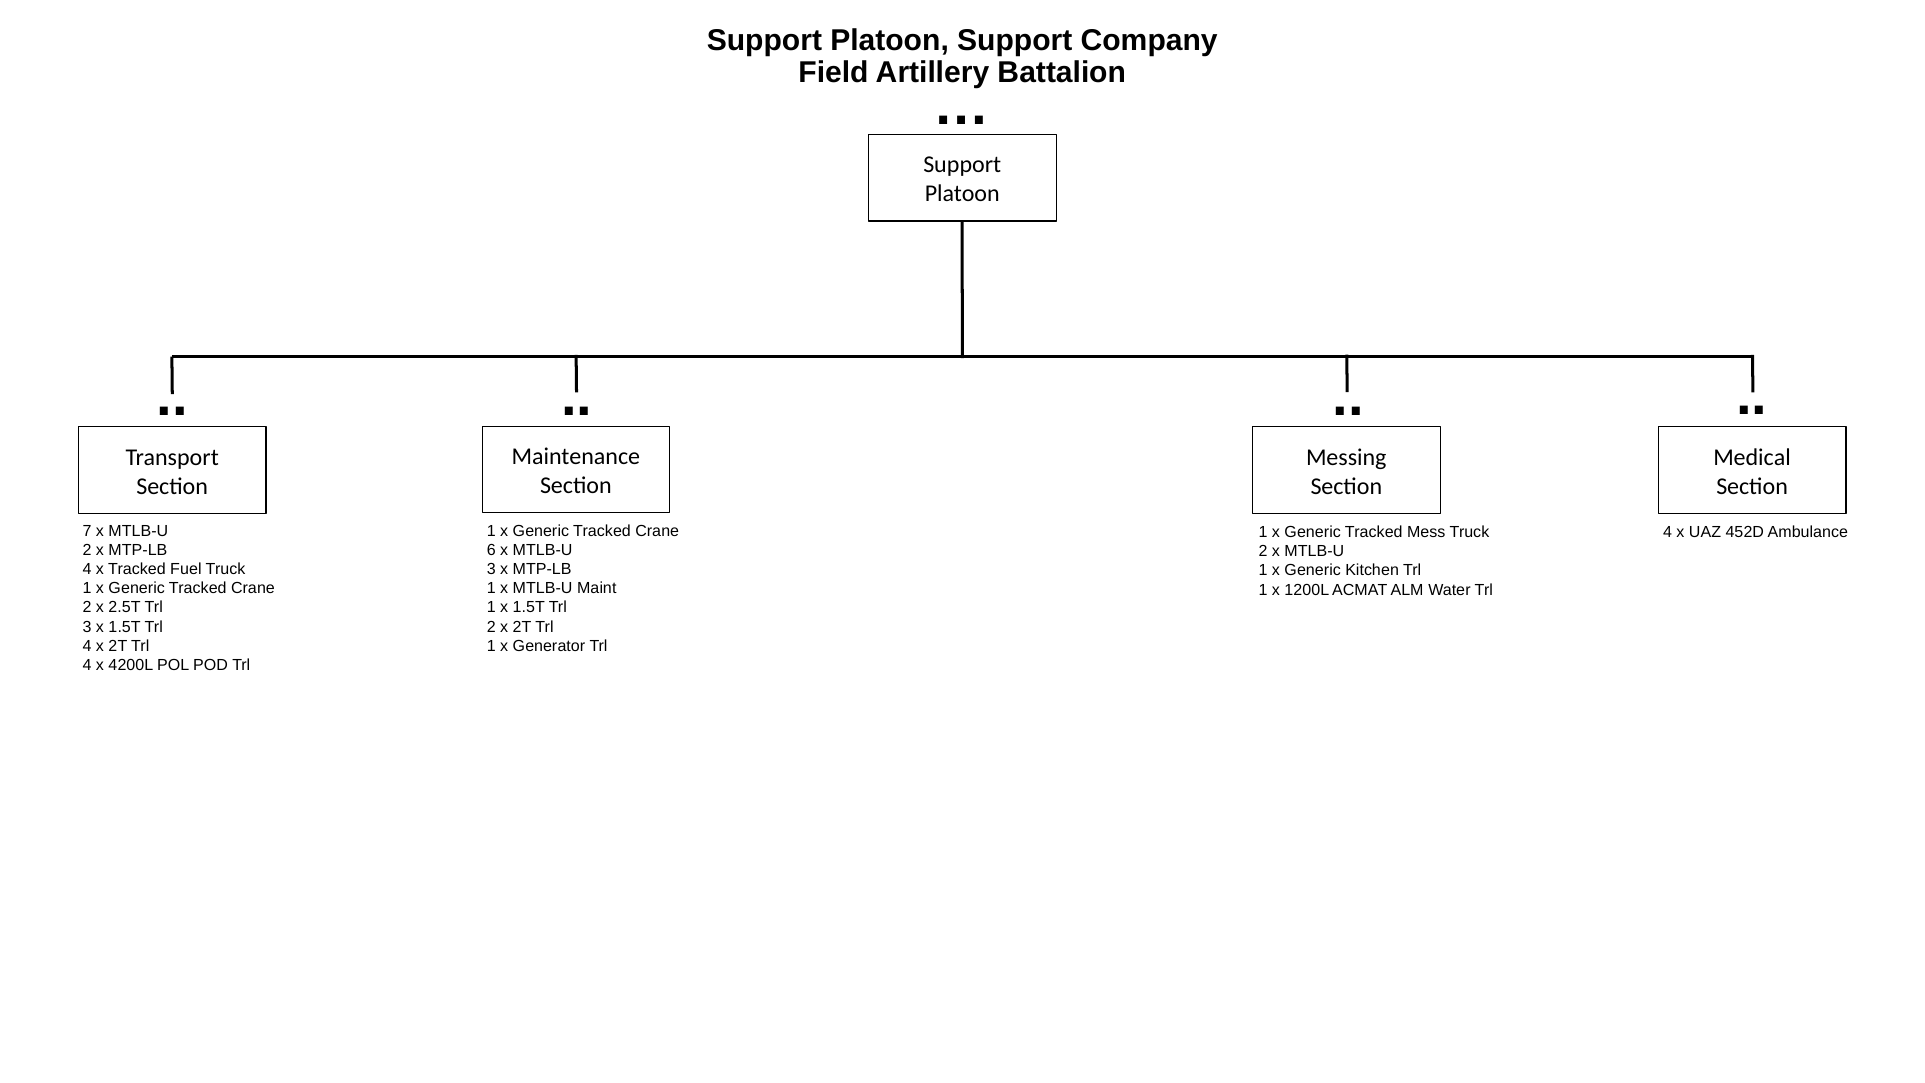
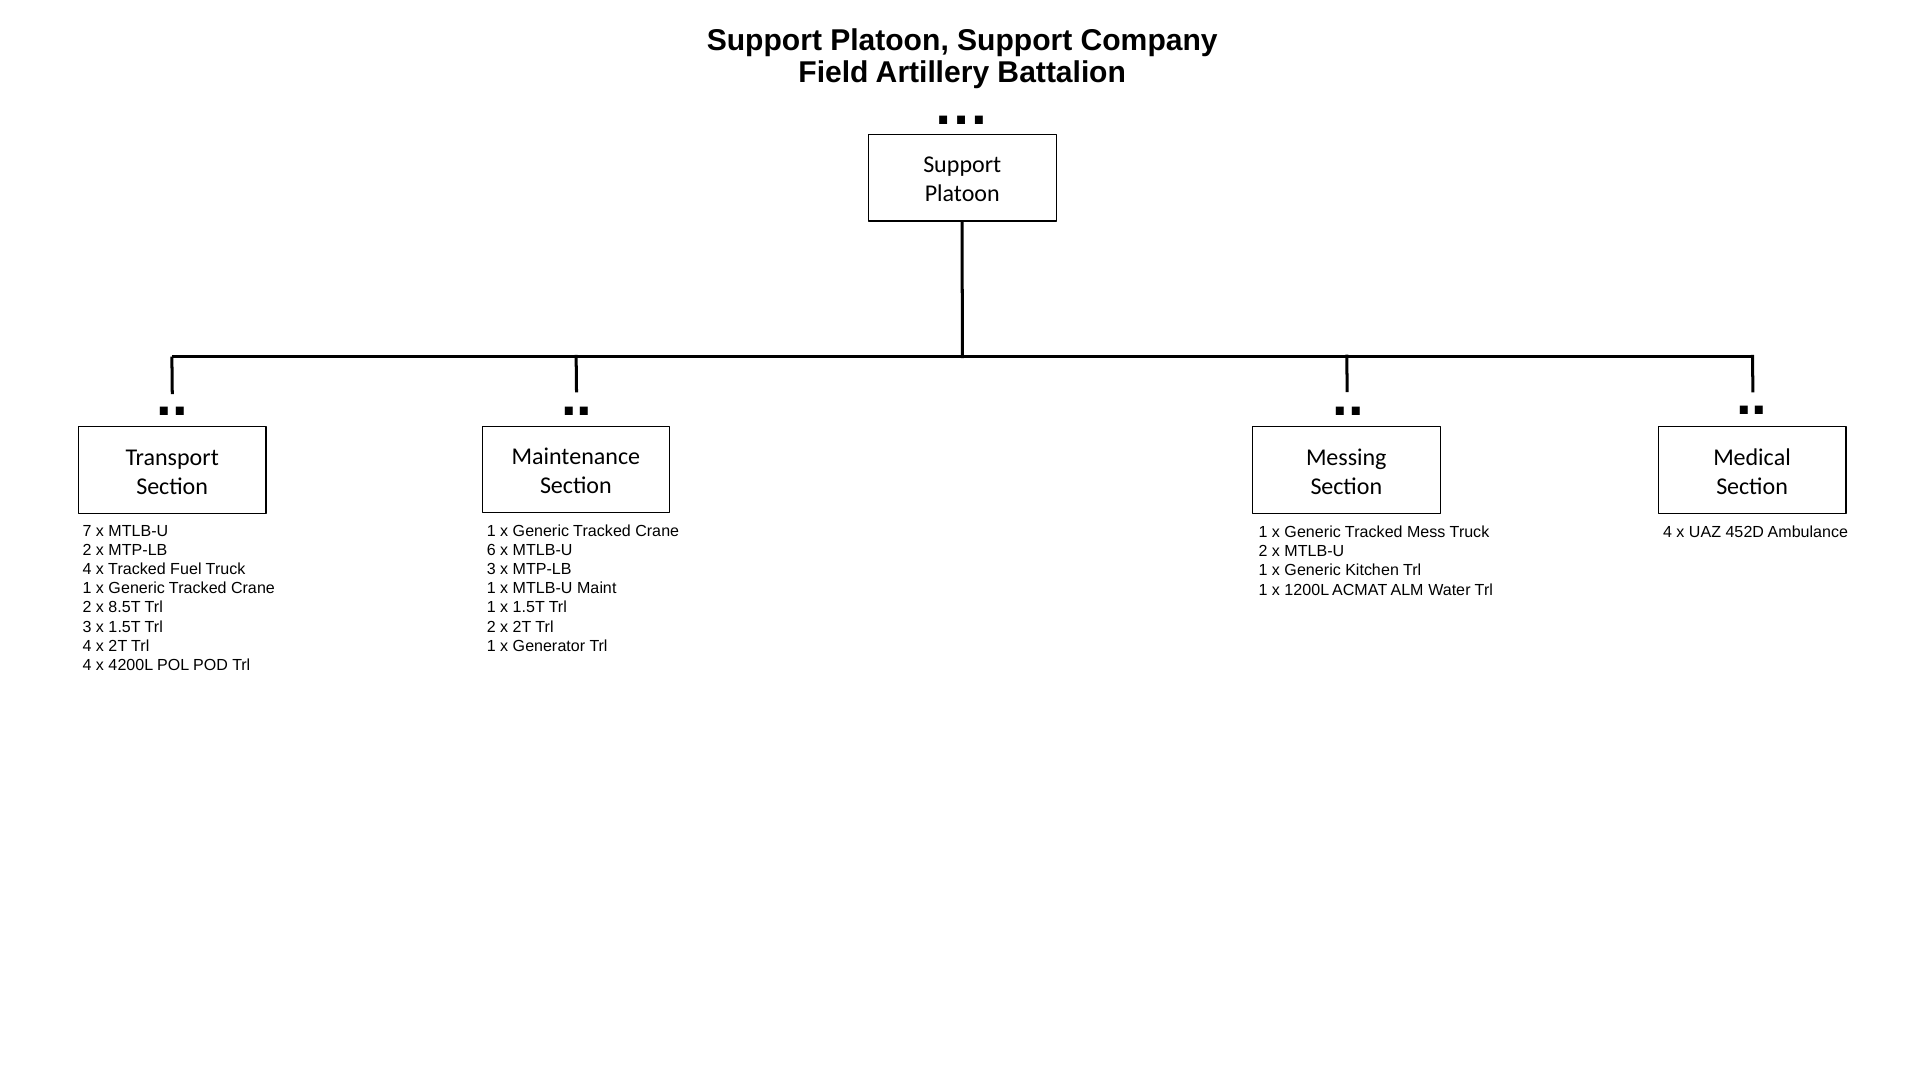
2.5T: 2.5T -> 8.5T (125, 608)
